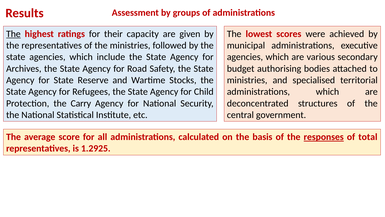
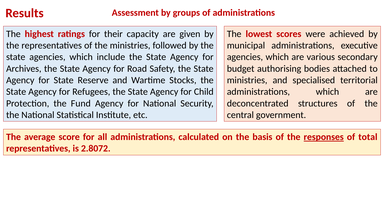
The underline: present -> none (13, 34)
Carry: Carry -> Fund (81, 103)
1.2925: 1.2925 -> 2.8072 (96, 148)
